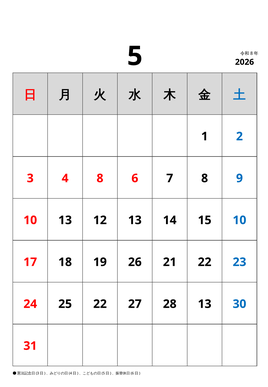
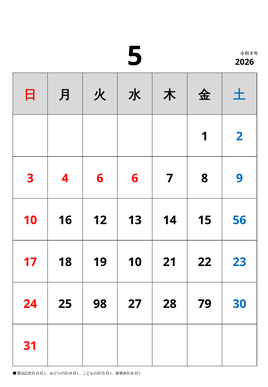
4 8: 8 -> 6 (100, 178)
10 13: 13 -> 16 (65, 220)
15 10: 10 -> 56 (239, 220)
19 26: 26 -> 10 (135, 262)
25 22: 22 -> 98 (100, 304)
28 13: 13 -> 79 (205, 304)
